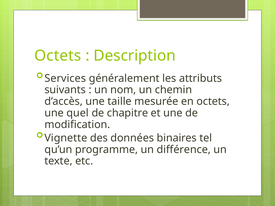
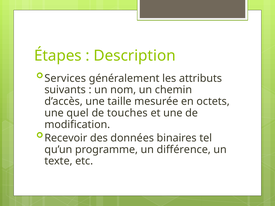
Octets: Octets -> Étapes (58, 56)
chapitre: chapitre -> touches (127, 113)
Vignette: Vignette -> Recevoir (66, 138)
